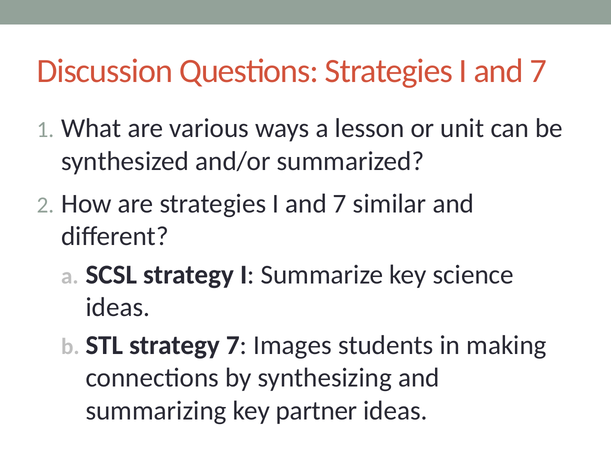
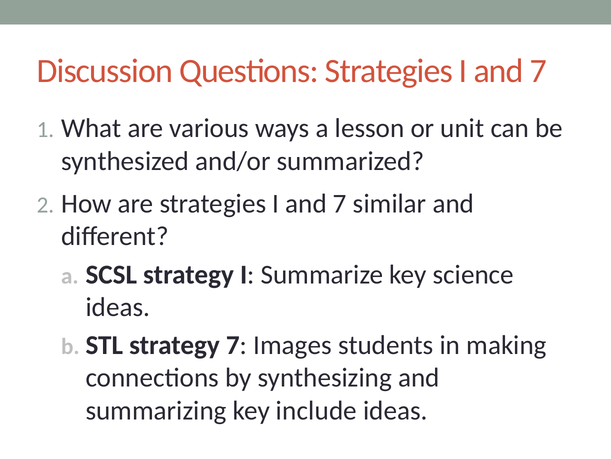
partner: partner -> include (316, 410)
